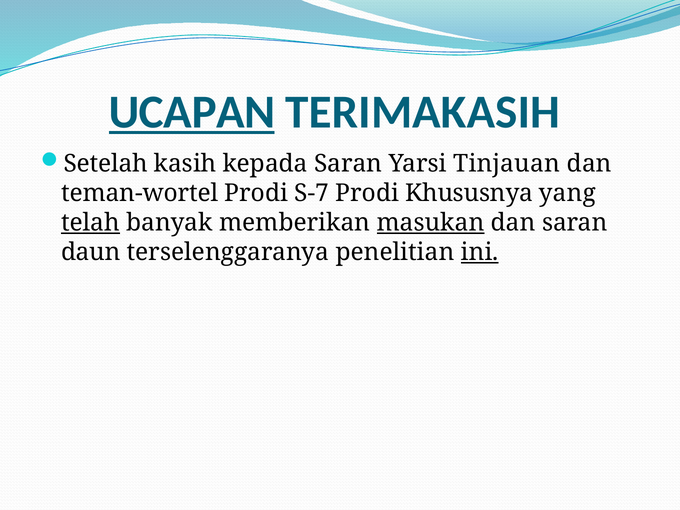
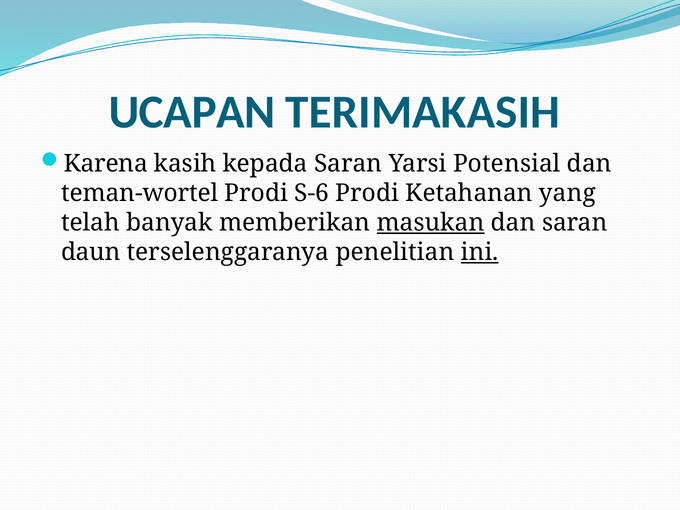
UCAPAN underline: present -> none (192, 112)
Setelah: Setelah -> Karena (106, 164)
Tinjauan: Tinjauan -> Potensial (507, 164)
S-7: S-7 -> S-6 (312, 193)
Khususnya: Khususnya -> Ketahanan (469, 193)
telah underline: present -> none (90, 223)
